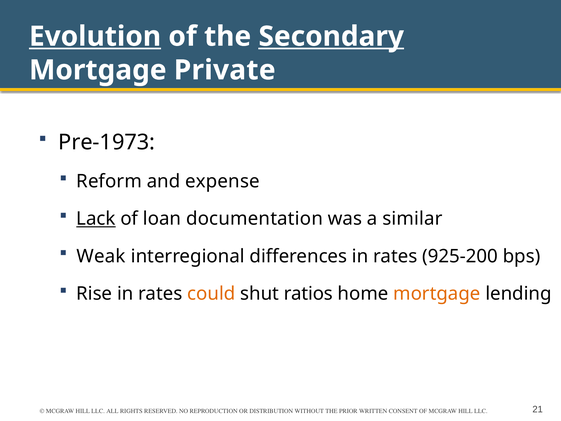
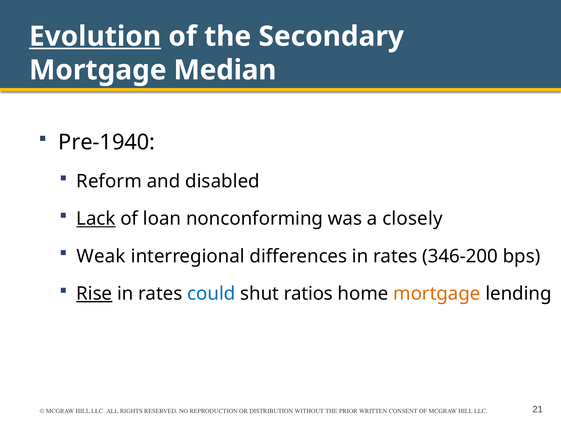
Secondary underline: present -> none (331, 36)
Private: Private -> Median (225, 70)
Pre-1973: Pre-1973 -> Pre-1940 (107, 142)
expense: expense -> disabled (222, 181)
documentation: documentation -> nonconforming (255, 219)
similar: similar -> closely (413, 219)
925-200: 925-200 -> 346-200 (460, 256)
Rise underline: none -> present (94, 293)
could colour: orange -> blue (211, 293)
